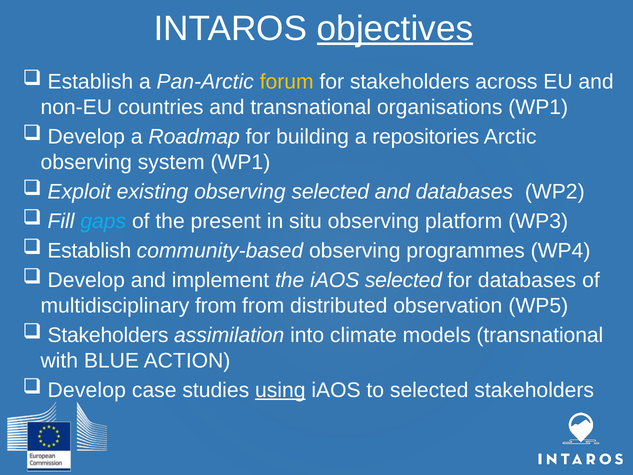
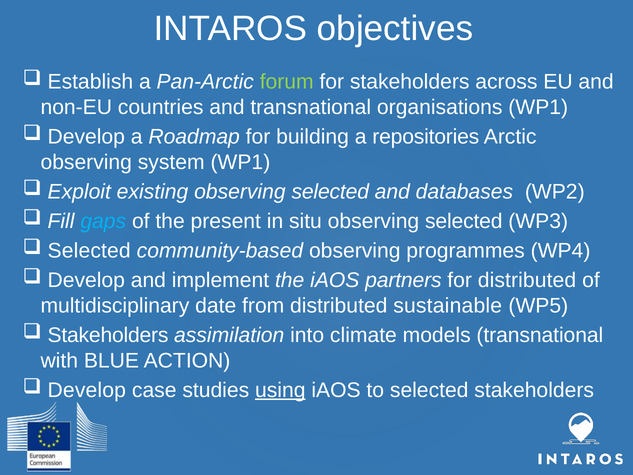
objectives underline: present -> none (395, 29)
forum colour: yellow -> light green (287, 82)
situ observing platform: platform -> selected (464, 221)
Establish: Establish -> Selected (89, 251)
iAOS selected: selected -> partners (403, 280)
for databases: databases -> distributed (527, 280)
multidisciplinary from: from -> date (216, 306)
observation: observation -> sustainable (448, 306)
